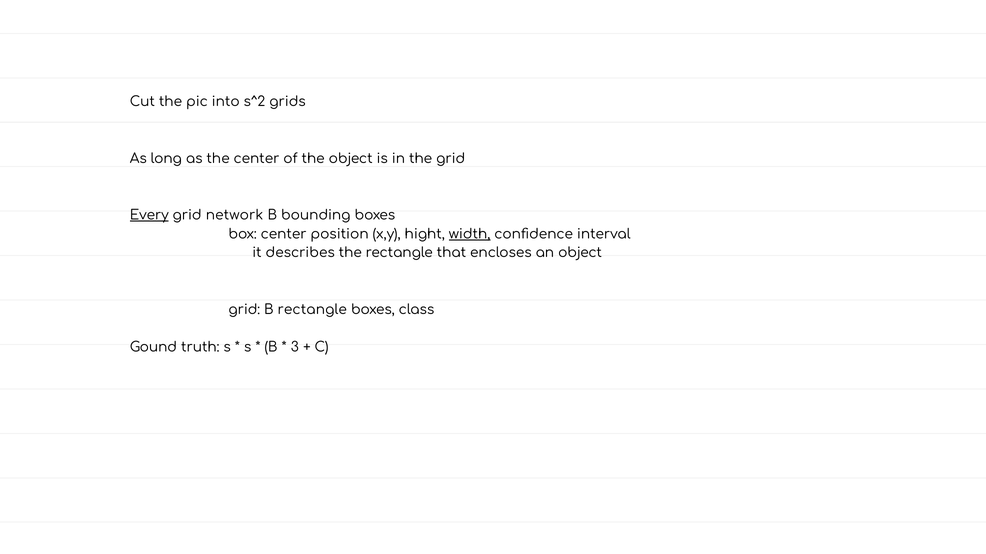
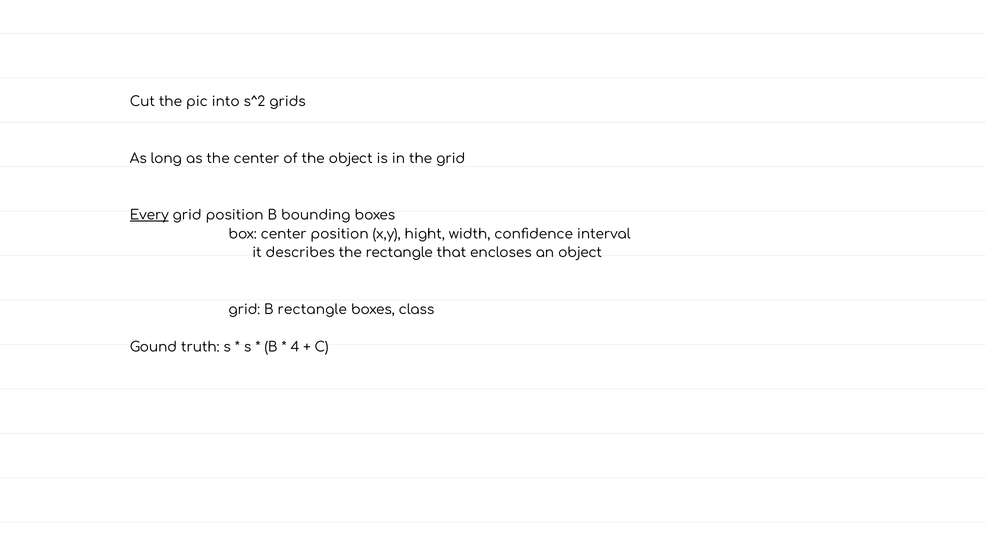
grid network: network -> position (235, 215)
width underline: present -> none (470, 234)
3: 3 -> 4 (295, 348)
